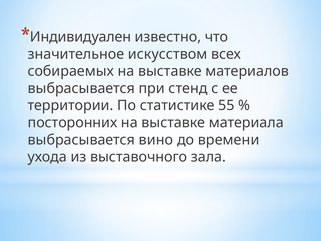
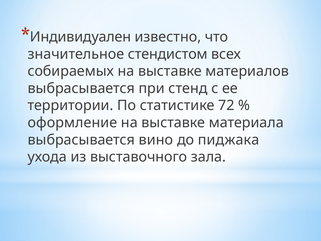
искусством: искусством -> стендистом (168, 54)
55: 55 -> 72 (226, 105)
посторонних: посторонних -> оформление (72, 123)
времени: времени -> пиджака (229, 140)
